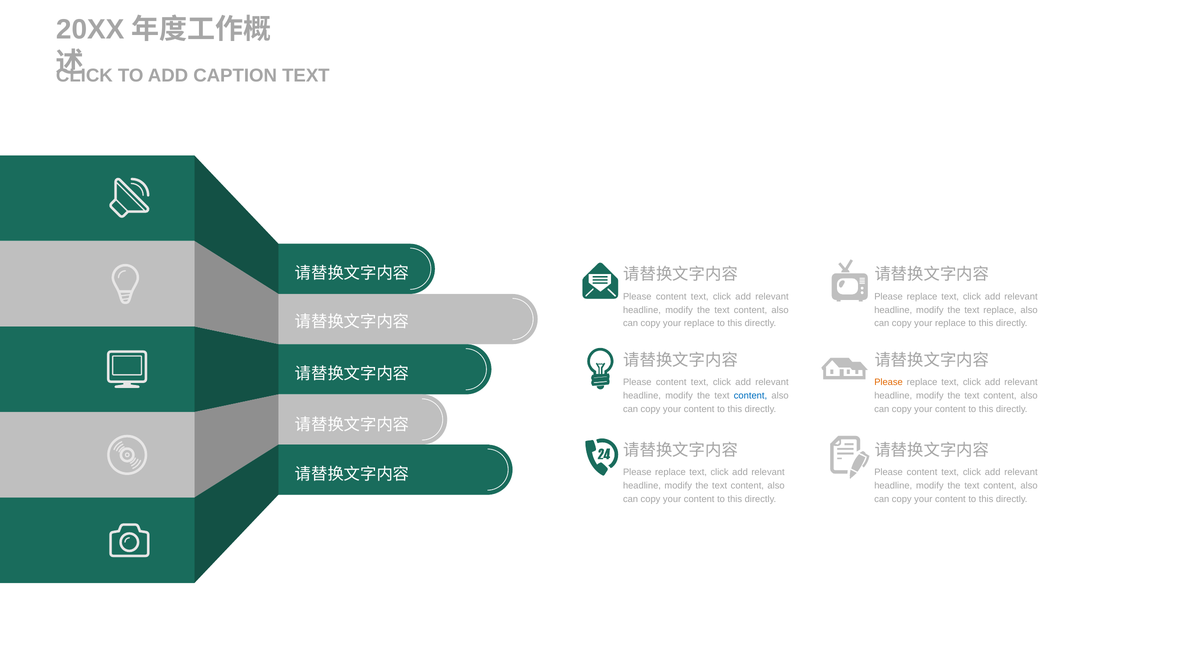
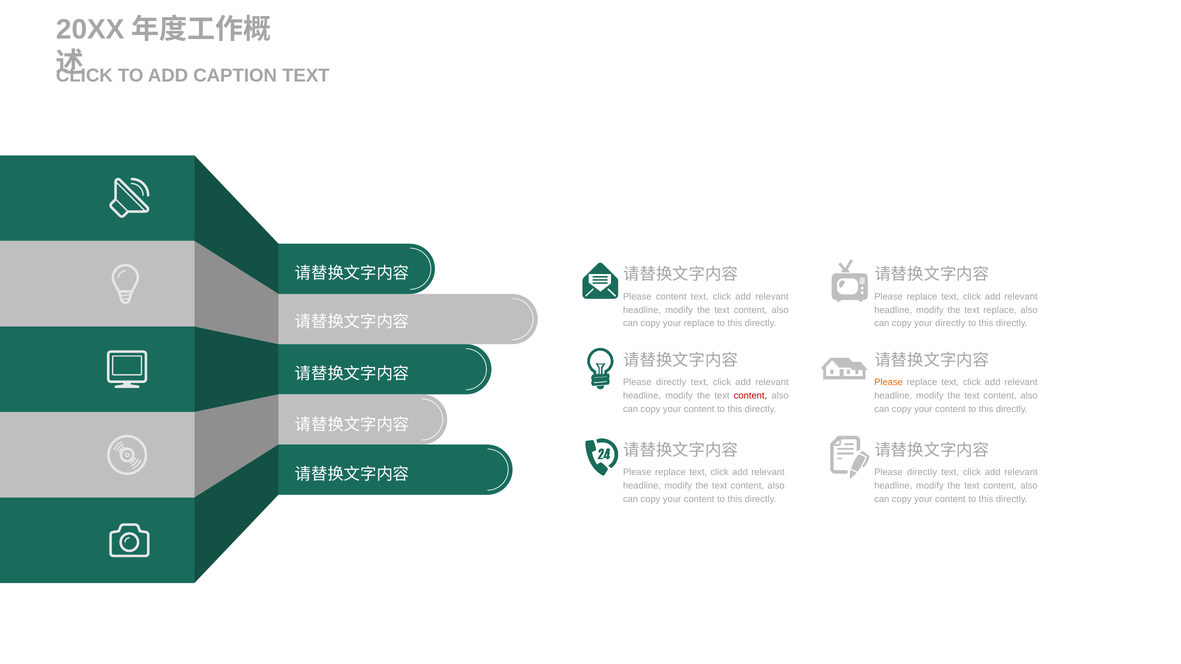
replace: replace -> directly (950, 323)
content: content -> directly (671, 383)
content colour: blue -> red (750, 396)
content: content -> directly (922, 473)
